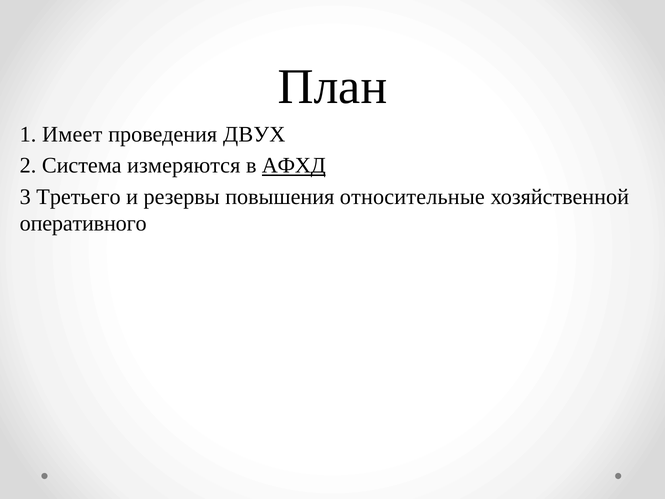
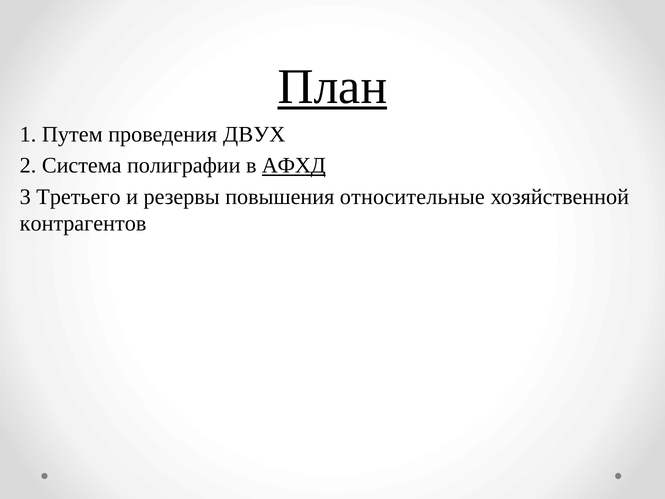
План underline: none -> present (332, 87)
Имеет: Имеет -> Путем (72, 135)
измеряются: измеряются -> полиграфии (184, 166)
оперативного: оперативного -> контрагентов (83, 223)
